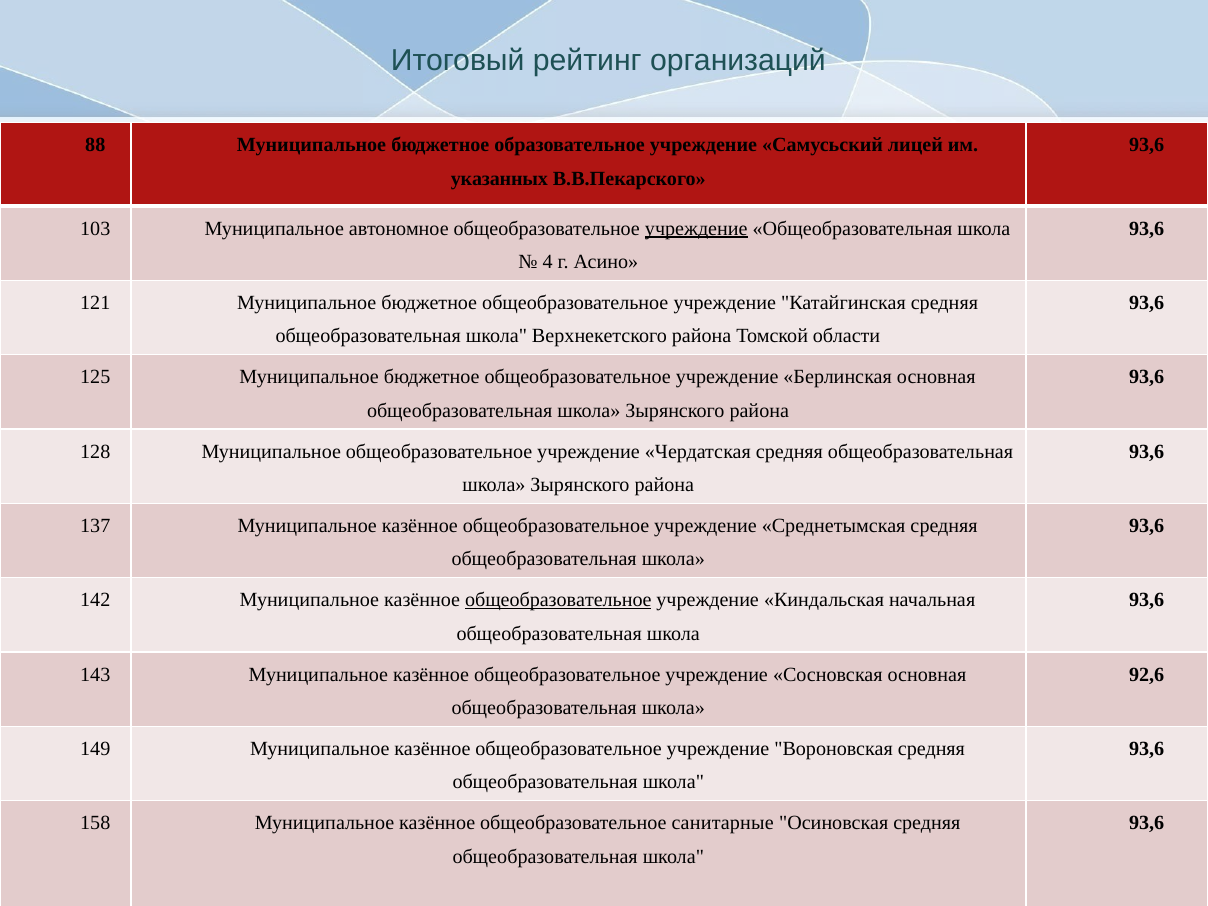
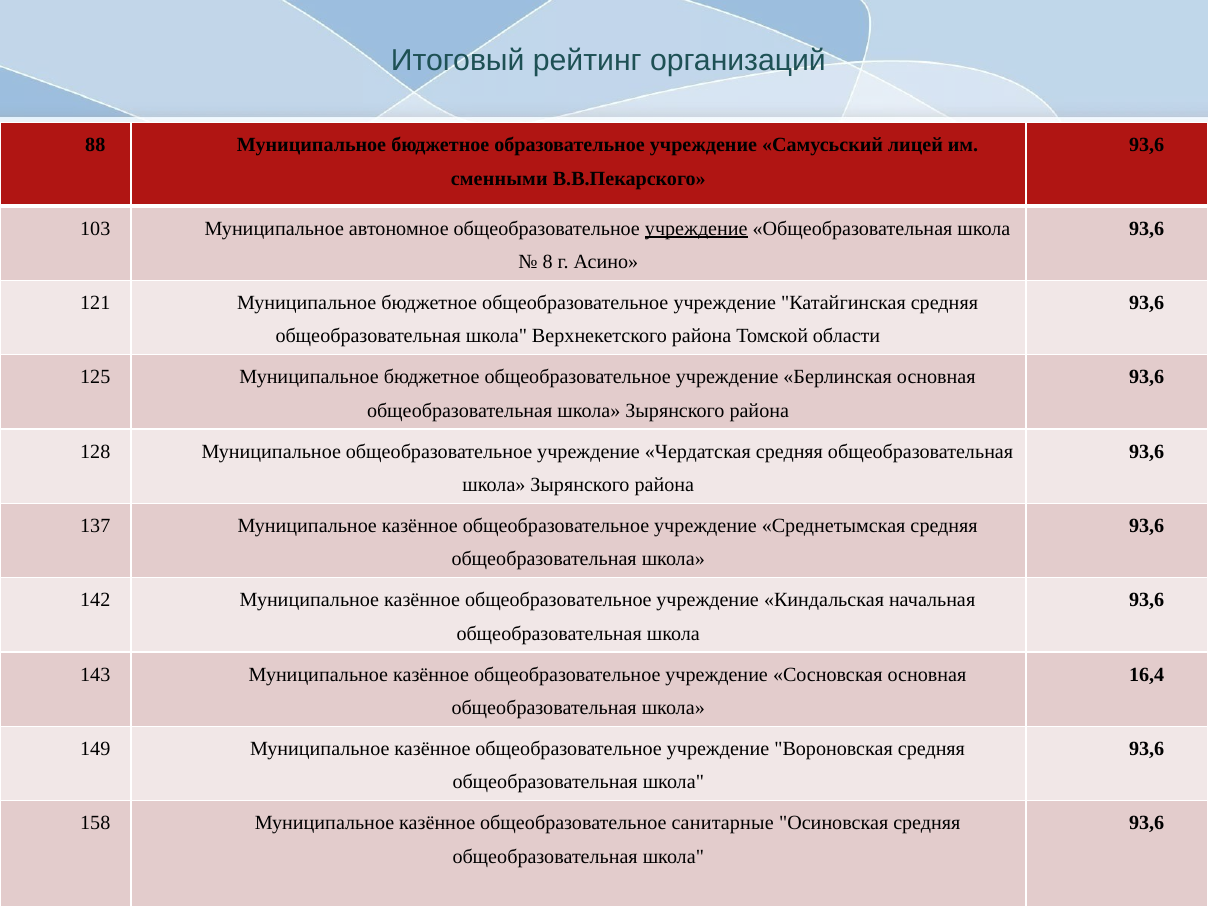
указанных: указанных -> сменными (499, 179)
4: 4 -> 8 (548, 262)
общеобразовательное underline: present -> none (558, 600)
92,6: 92,6 -> 16,4 (1147, 674)
